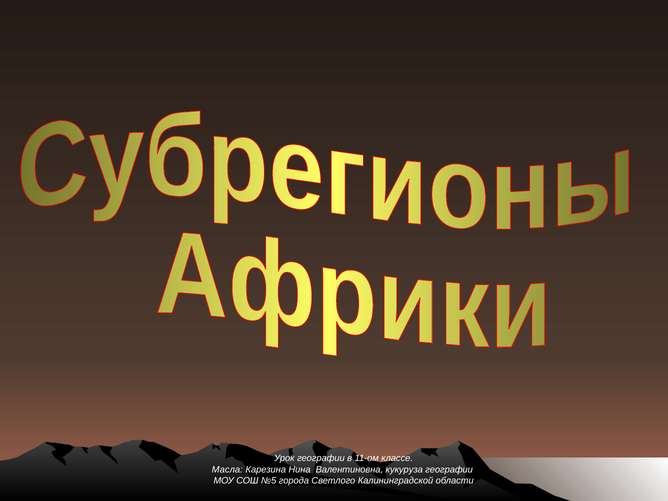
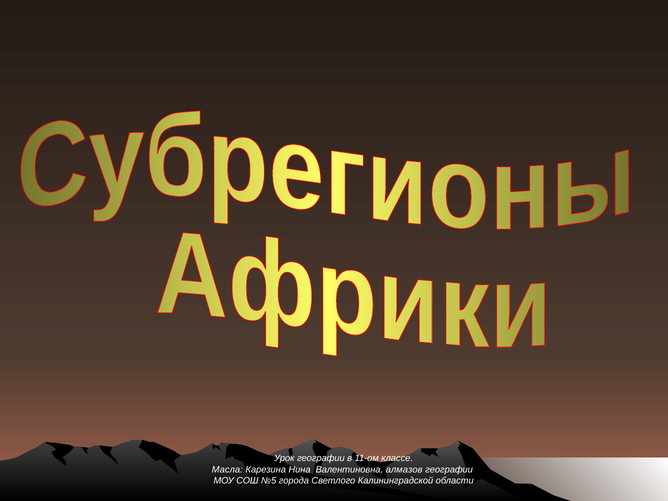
кукуруза: кукуруза -> алмазов (404, 469)
